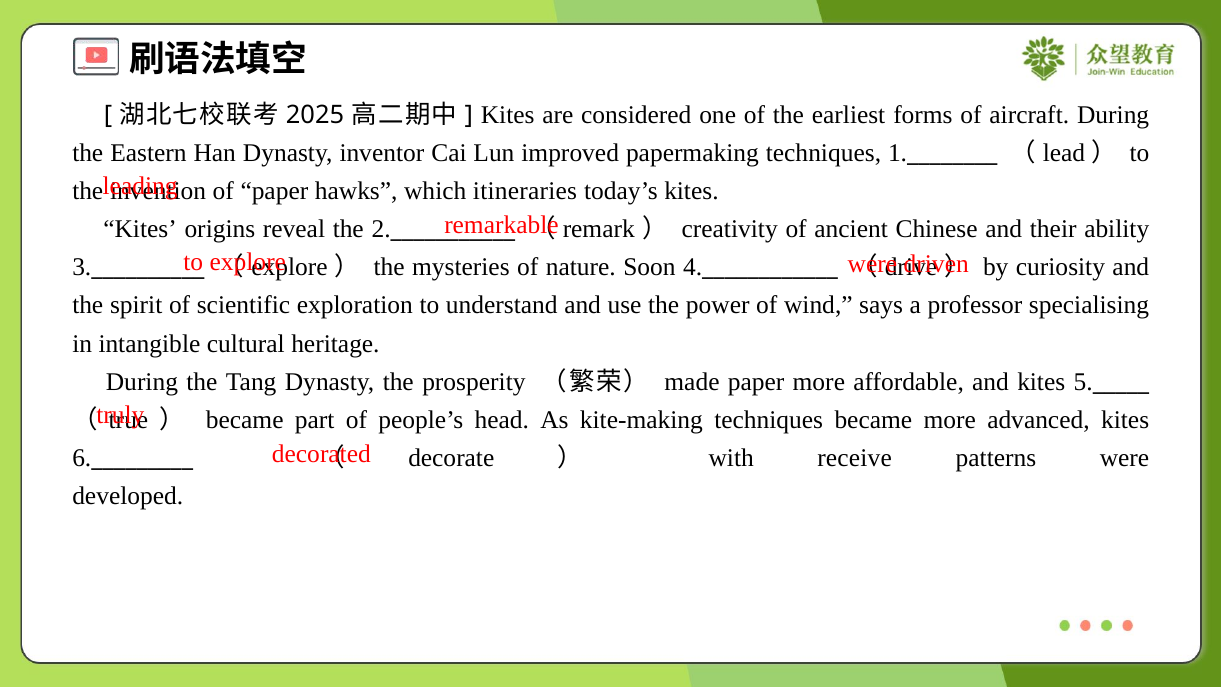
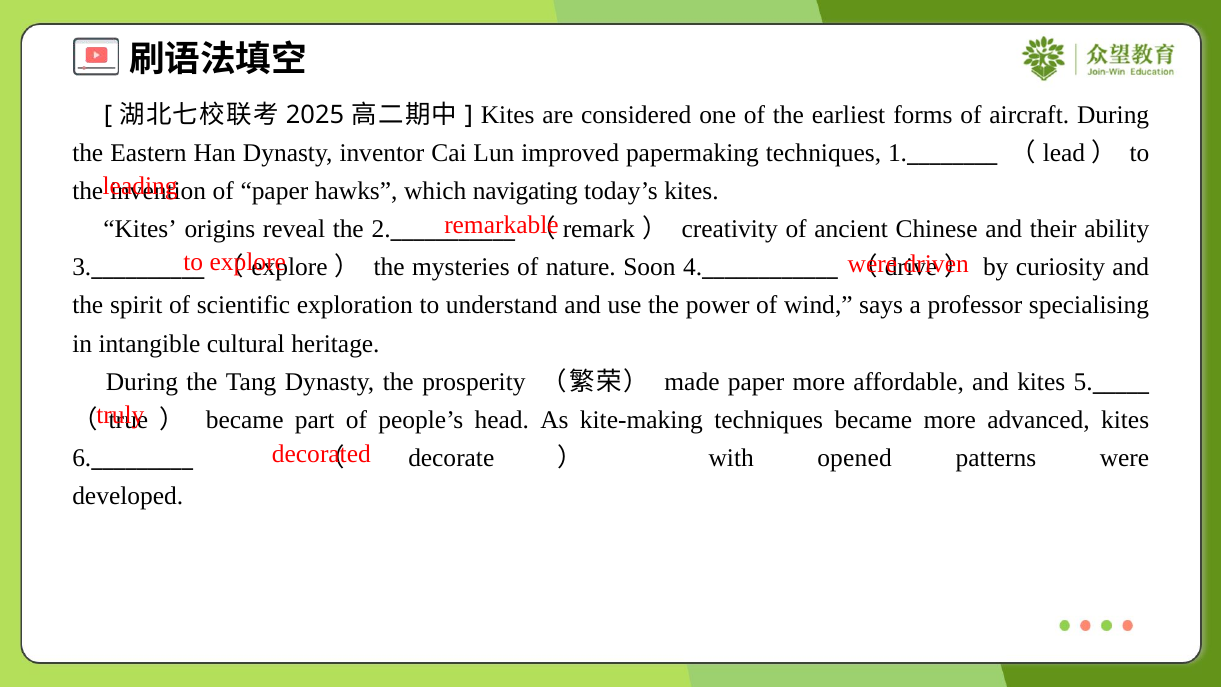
itineraries: itineraries -> navigating (525, 191)
receive: receive -> opened (855, 458)
